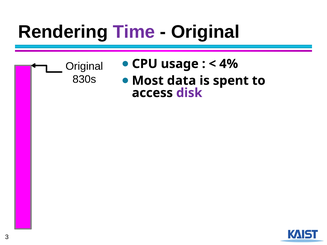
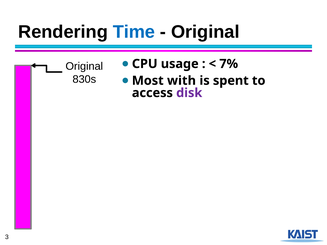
Time colour: purple -> blue (134, 32)
4%: 4% -> 7% (229, 64)
data: data -> with (182, 81)
